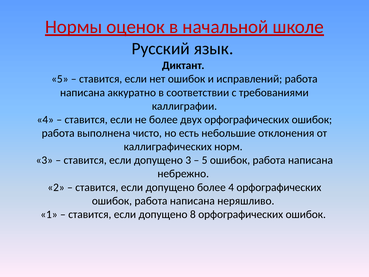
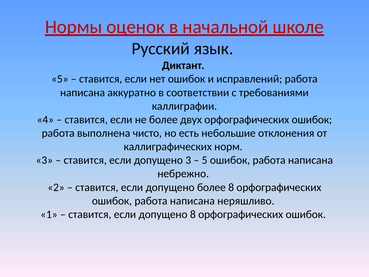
более 4: 4 -> 8 (231, 187)
